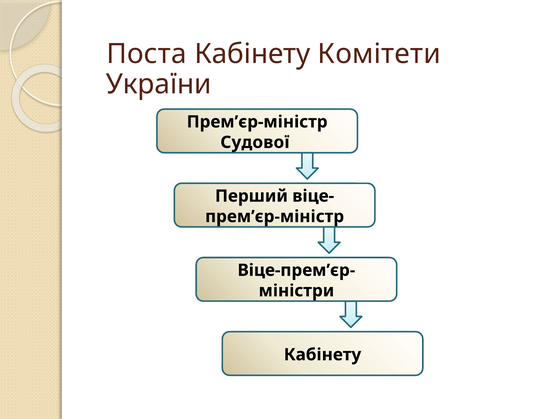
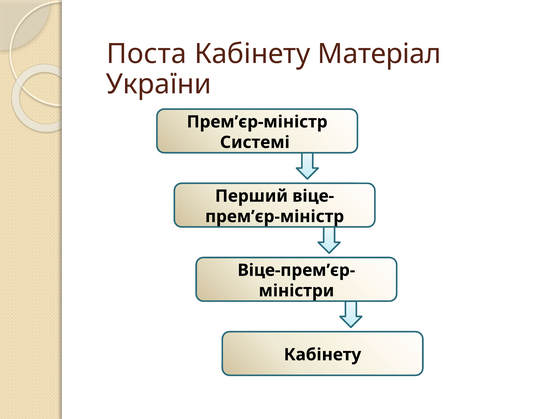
Комітети: Комітети -> Матеріал (379, 54)
Судової: Судової -> Системі (255, 142)
